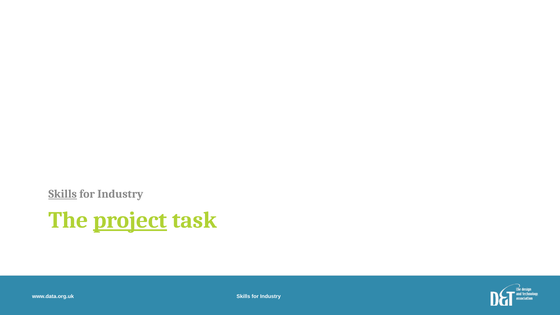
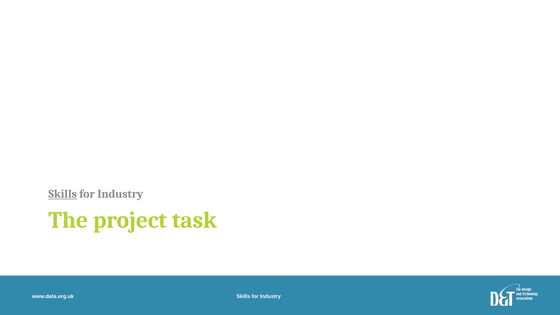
project underline: present -> none (130, 220)
